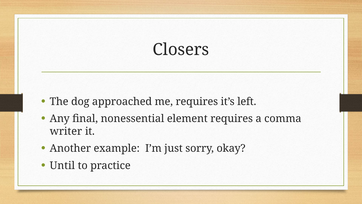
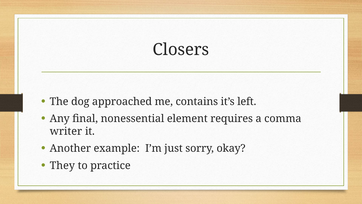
me requires: requires -> contains (197, 101)
Until: Until -> They (62, 165)
